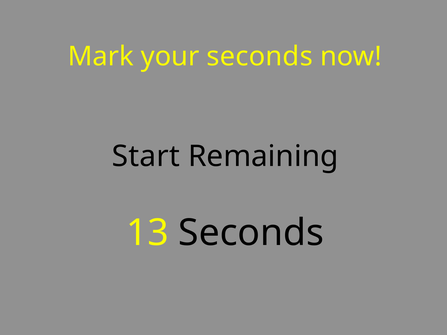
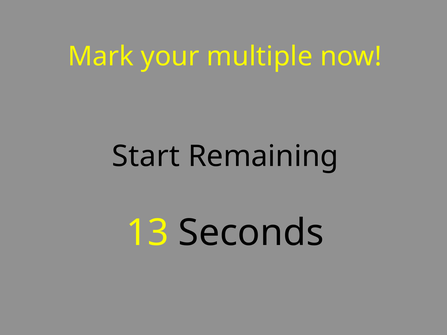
your seconds: seconds -> multiple (260, 57)
